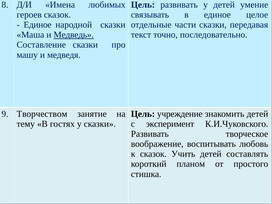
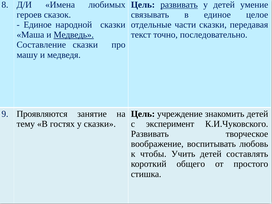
развивать underline: none -> present (179, 5)
Творчеством: Творчеством -> Проявляются (42, 114)
к сказок: сказок -> чтобы (153, 154)
планом: планом -> общего (191, 164)
